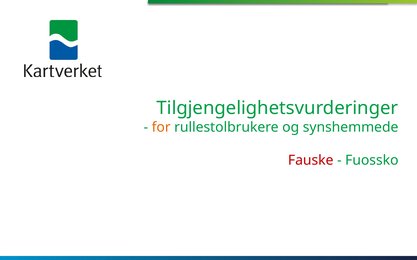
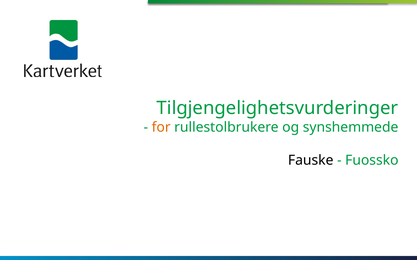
Fauske colour: red -> black (311, 161)
